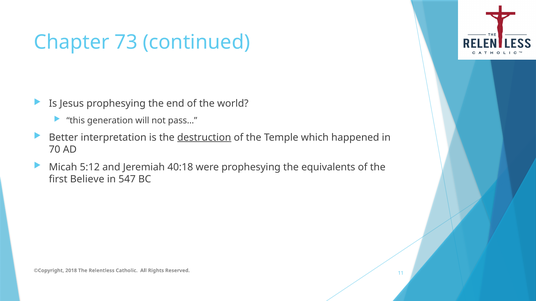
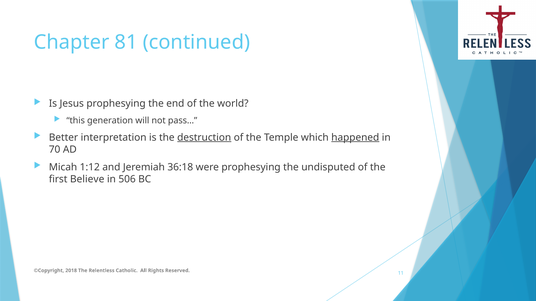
73: 73 -> 81 (126, 42)
happened underline: none -> present (355, 138)
5:12: 5:12 -> 1:12 (90, 167)
40:18: 40:18 -> 36:18 (180, 167)
equivalents: equivalents -> undisputed (328, 167)
547: 547 -> 506 (127, 179)
